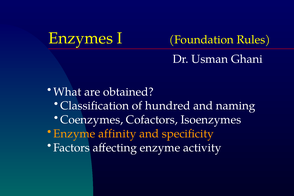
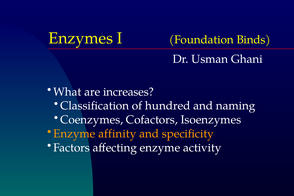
Rules: Rules -> Binds (254, 40)
obtained: obtained -> increases (128, 92)
